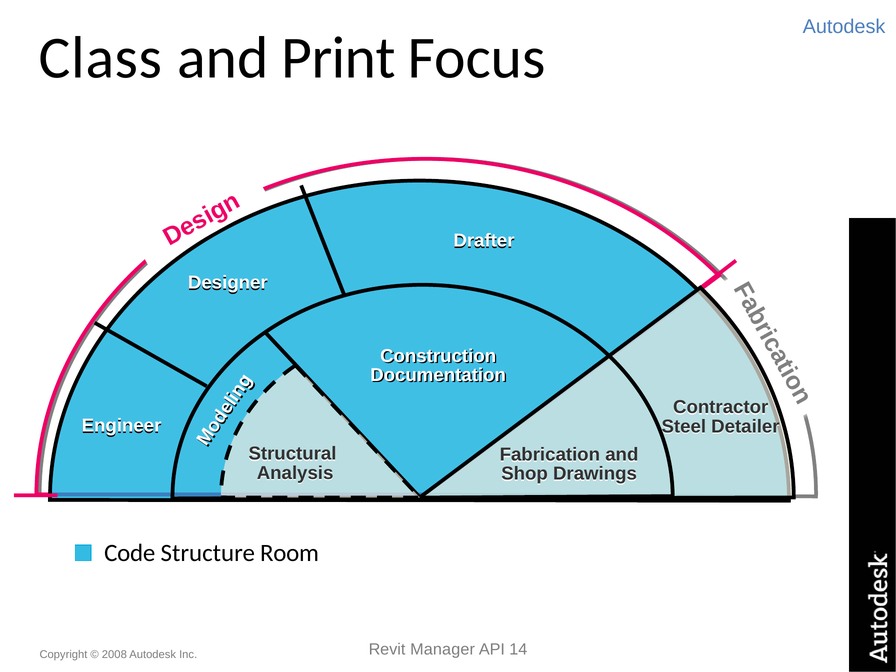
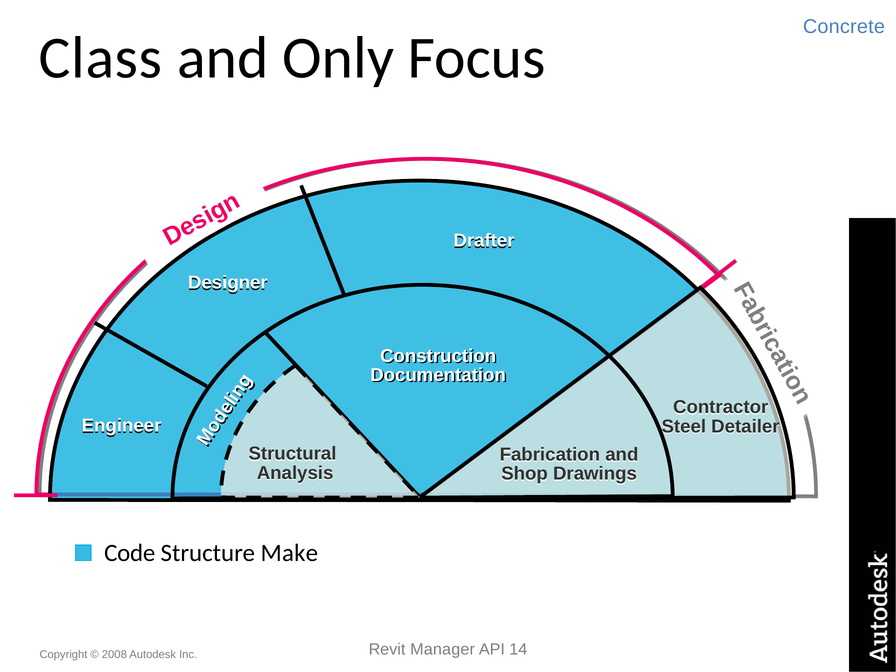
Autodesk: Autodesk -> Concrete (844, 27)
Print: Print -> Only (338, 58)
Room: Room -> Make (289, 553)
